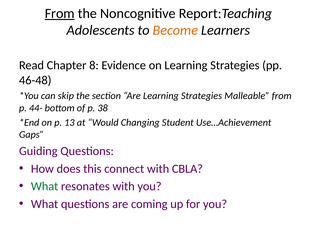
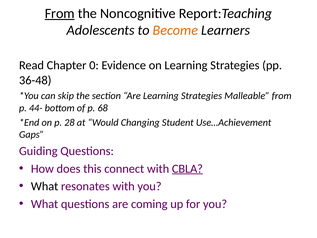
8: 8 -> 0 (94, 65)
46-48: 46-48 -> 36-48 (35, 80)
38: 38 -> 68 (103, 108)
13: 13 -> 28 (69, 122)
CBLA underline: none -> present (187, 169)
What colour: green -> black (45, 186)
